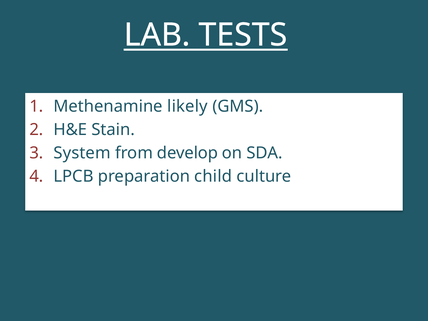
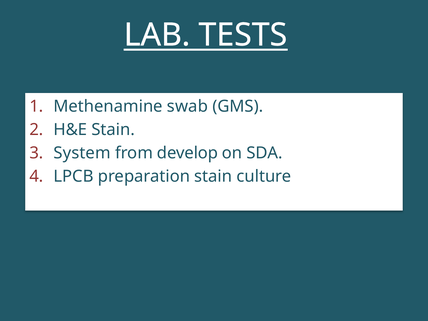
likely: likely -> swab (187, 106)
preparation child: child -> stain (213, 176)
